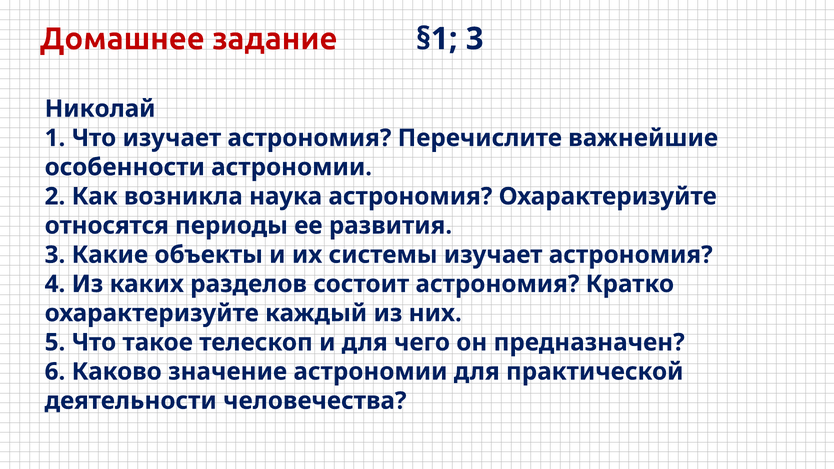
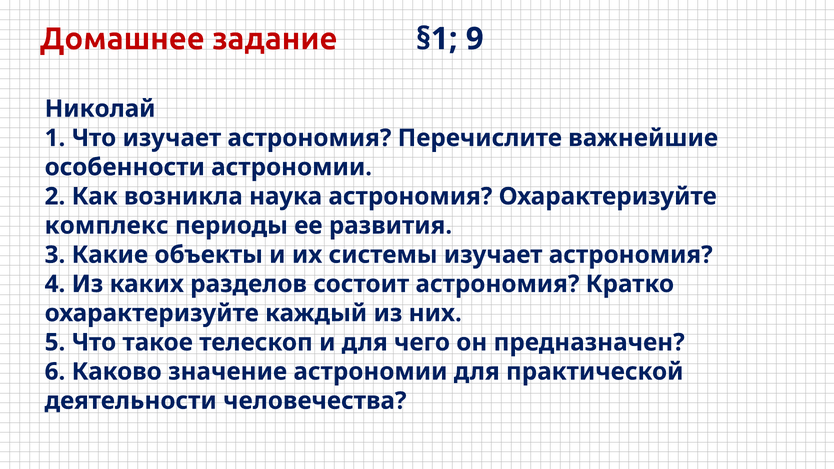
§1 3: 3 -> 9 (475, 39)
относятся: относятся -> комплекс (107, 226)
